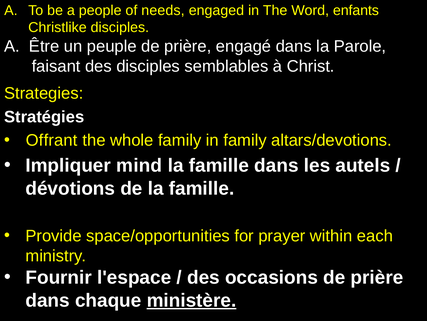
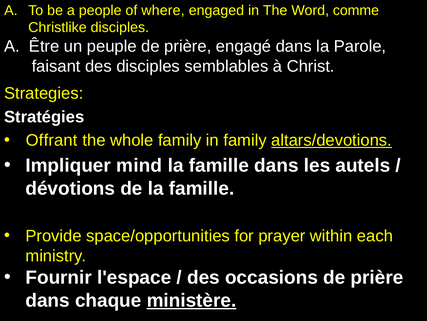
needs: needs -> where (163, 10)
enfants: enfants -> comme (356, 10)
altars/devotions underline: none -> present (332, 140)
